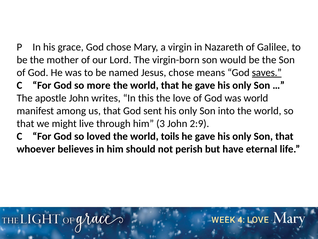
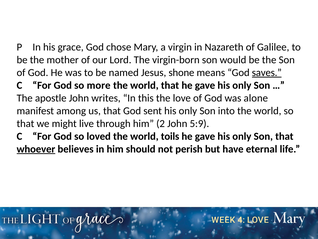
Jesus chose: chose -> shone (181, 72)
was world: world -> alone (256, 98)
3: 3 -> 2 (161, 123)
2:9: 2:9 -> 5:9 (199, 123)
whoever underline: none -> present (36, 149)
